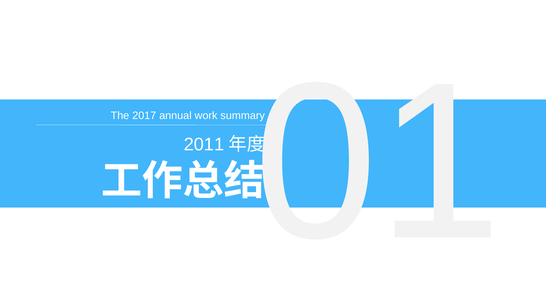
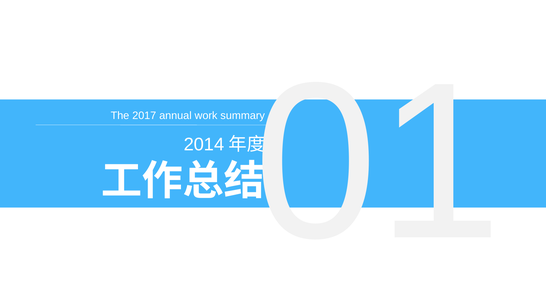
2011: 2011 -> 2014 (204, 144)
